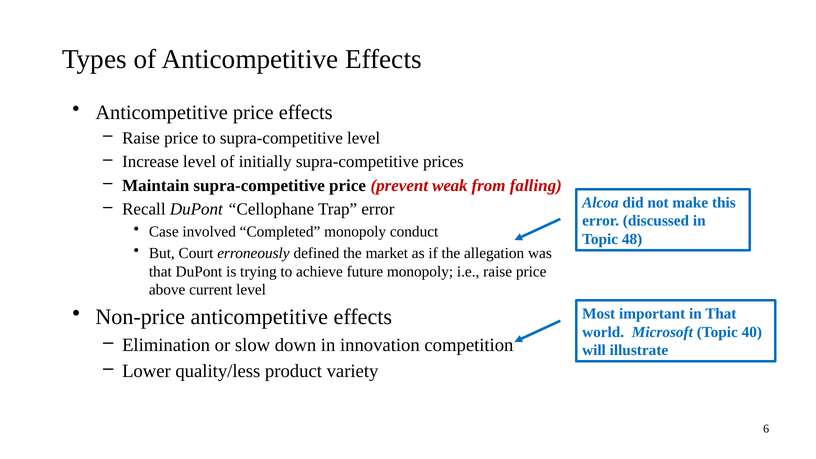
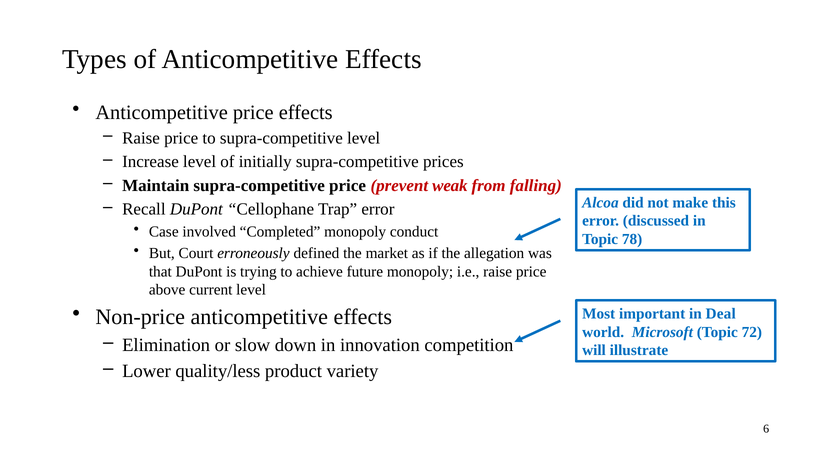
48: 48 -> 78 (632, 239)
in That: That -> Deal (721, 314)
40: 40 -> 72 (752, 332)
